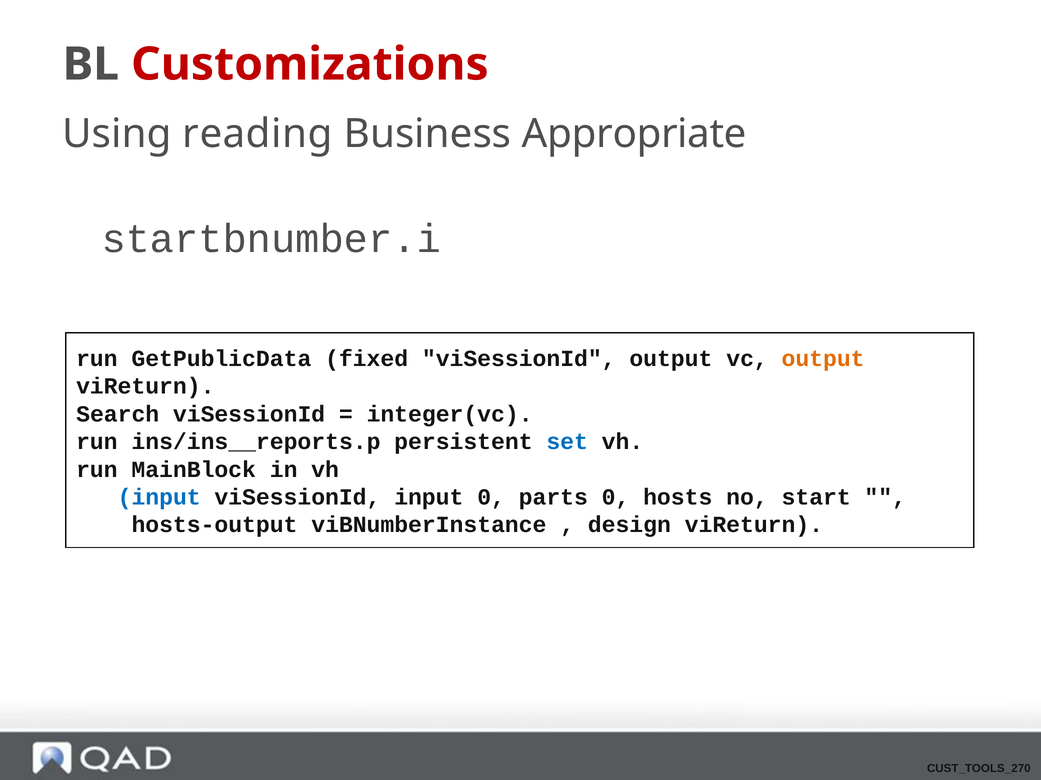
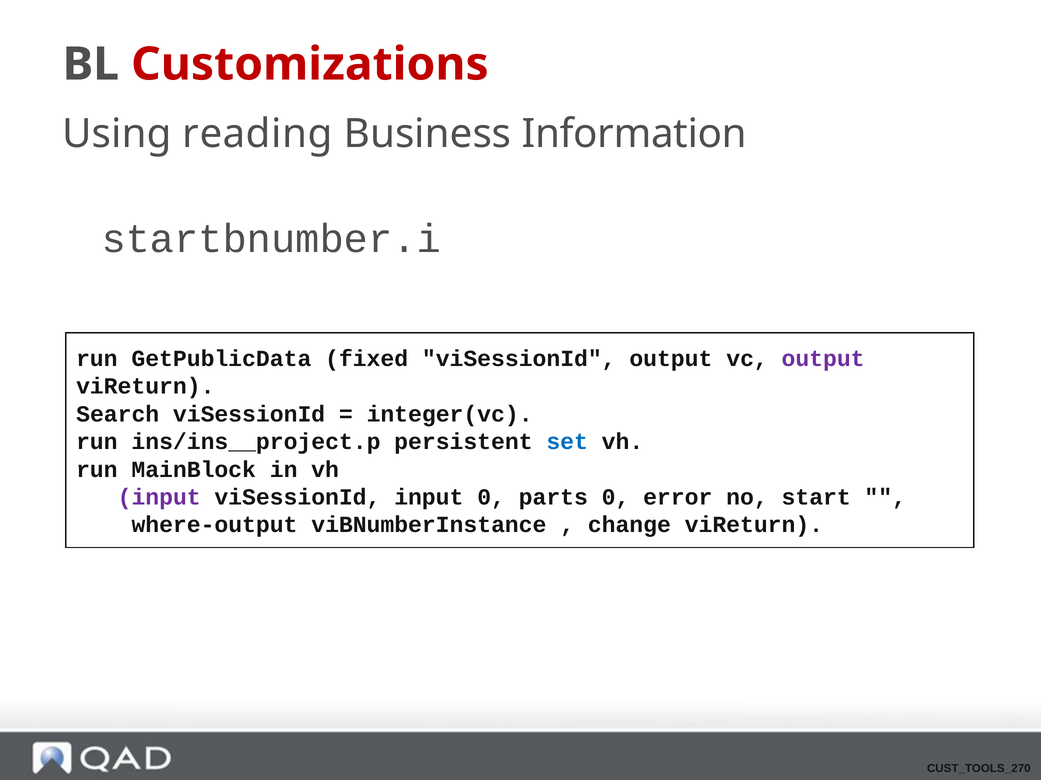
Appropriate: Appropriate -> Information (634, 134)
output colour: orange -> purple (823, 359)
ins/ins__reports.p: ins/ins__reports.p -> ins/ins__project.p (256, 442)
input colour: blue -> purple (159, 498)
hosts: hosts -> error (678, 498)
hosts-output: hosts-output -> where-output (214, 525)
design: design -> change (629, 525)
